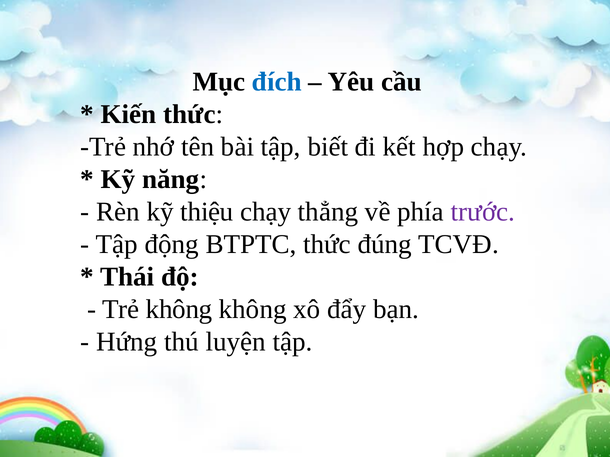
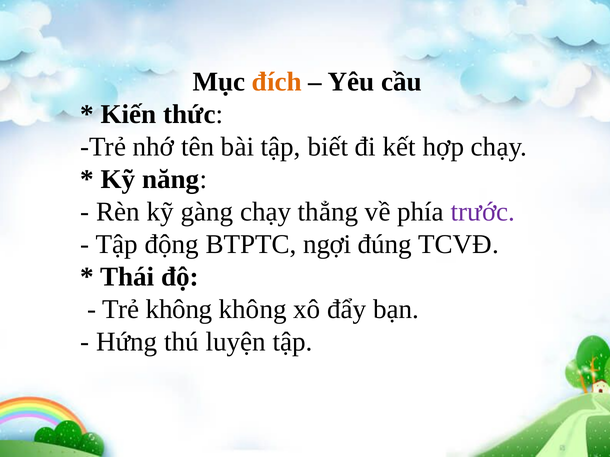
đích colour: blue -> orange (277, 82)
thiệu: thiệu -> gàng (207, 212)
BTPTC thức: thức -> ngợi (327, 244)
